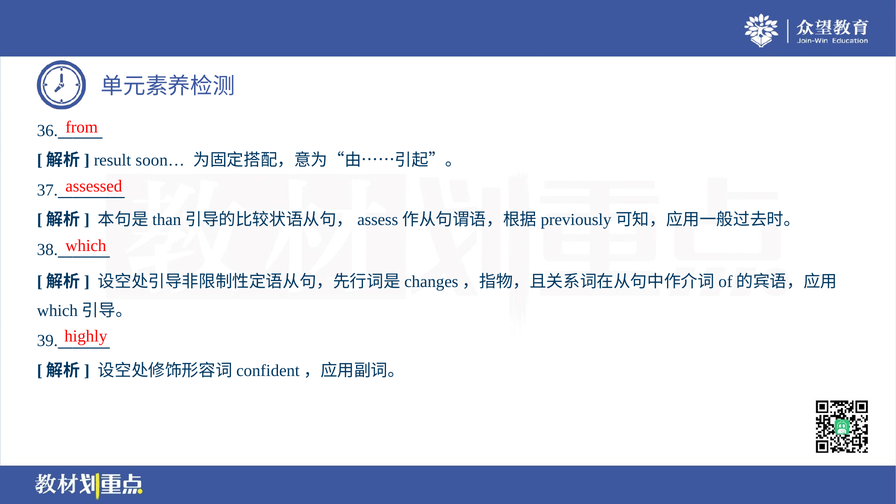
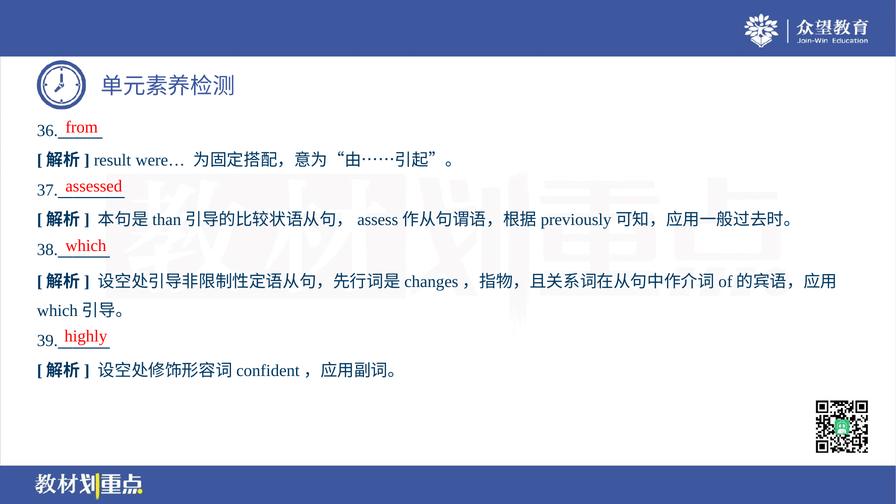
soon…: soon… -> were… (160, 160)
